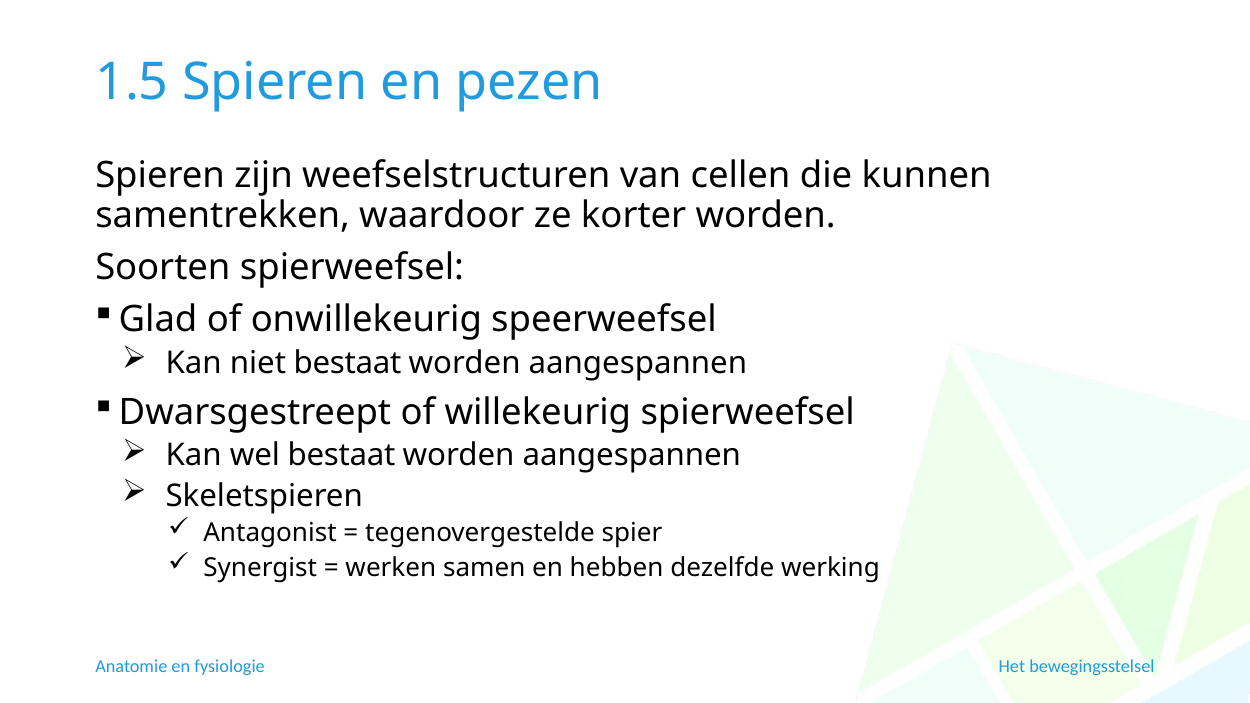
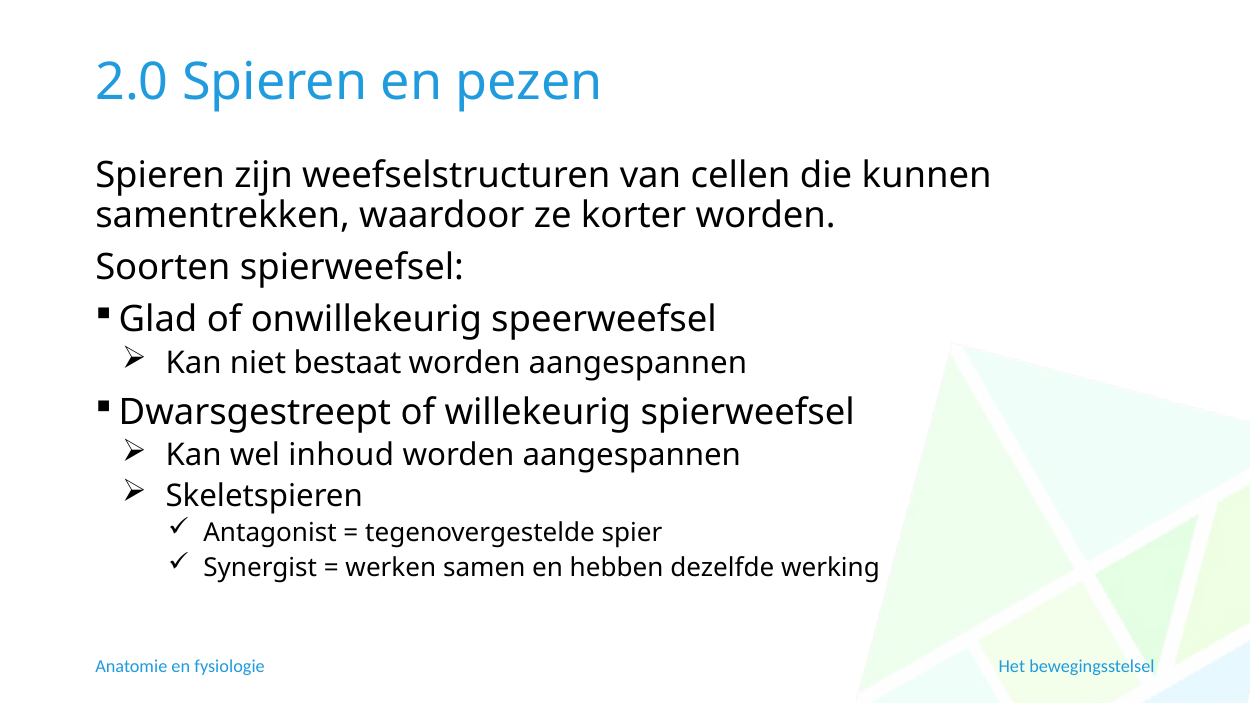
1.5: 1.5 -> 2.0 (132, 82)
wel bestaat: bestaat -> inhoud (341, 456)
